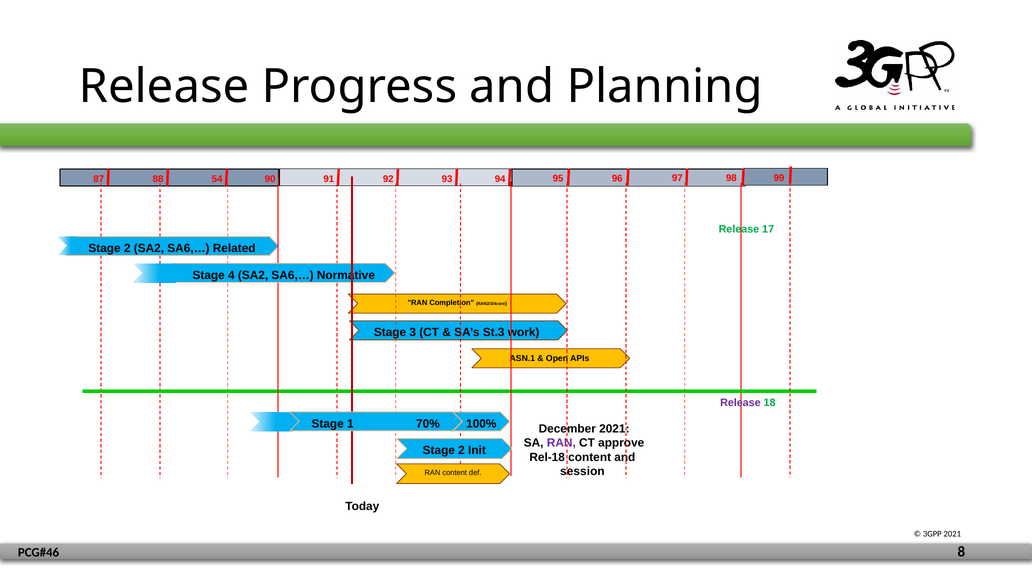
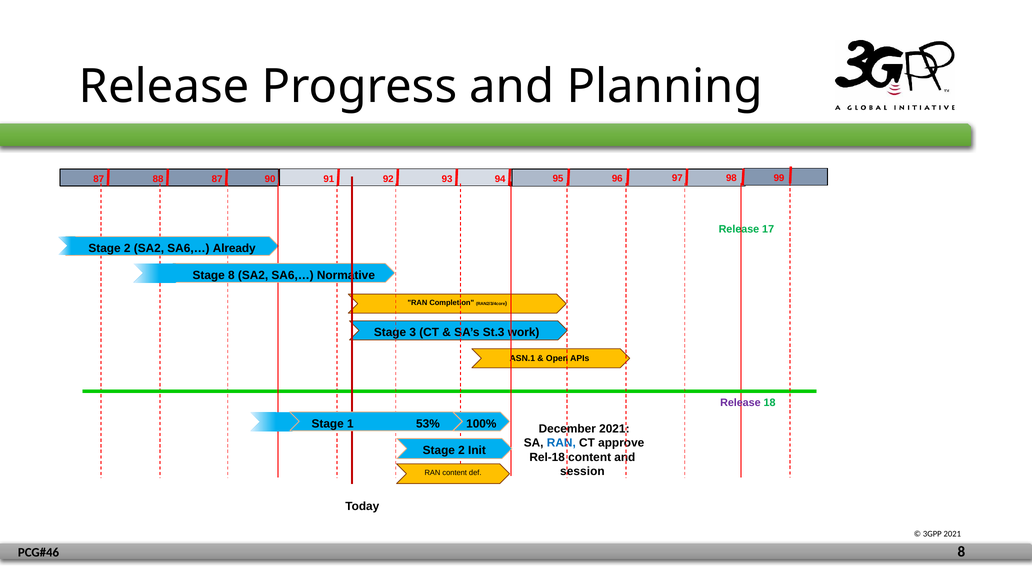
88 54: 54 -> 87 (217, 179)
Related: Related -> Already (234, 248)
Stage 4: 4 -> 8 (231, 275)
70%: 70% -> 53% (428, 423)
RAN colour: purple -> blue (561, 443)
